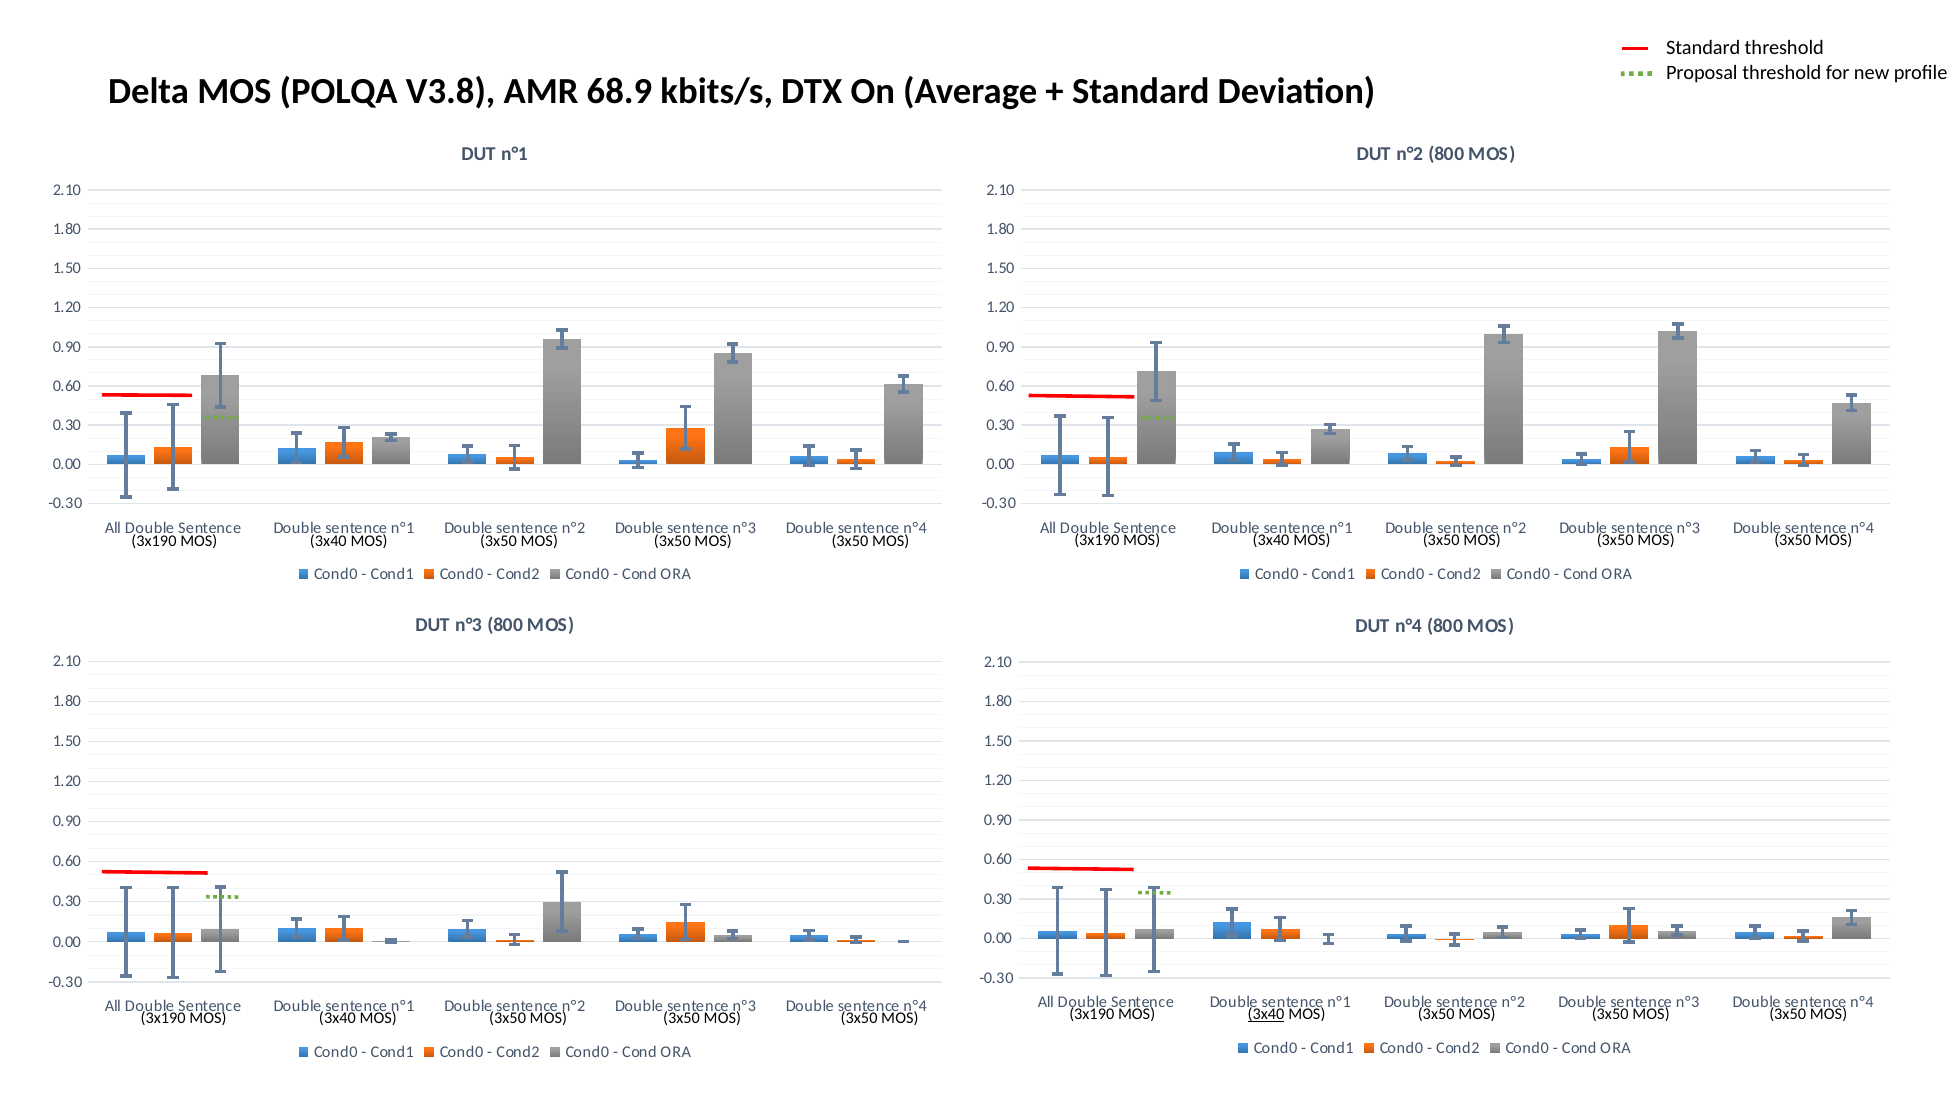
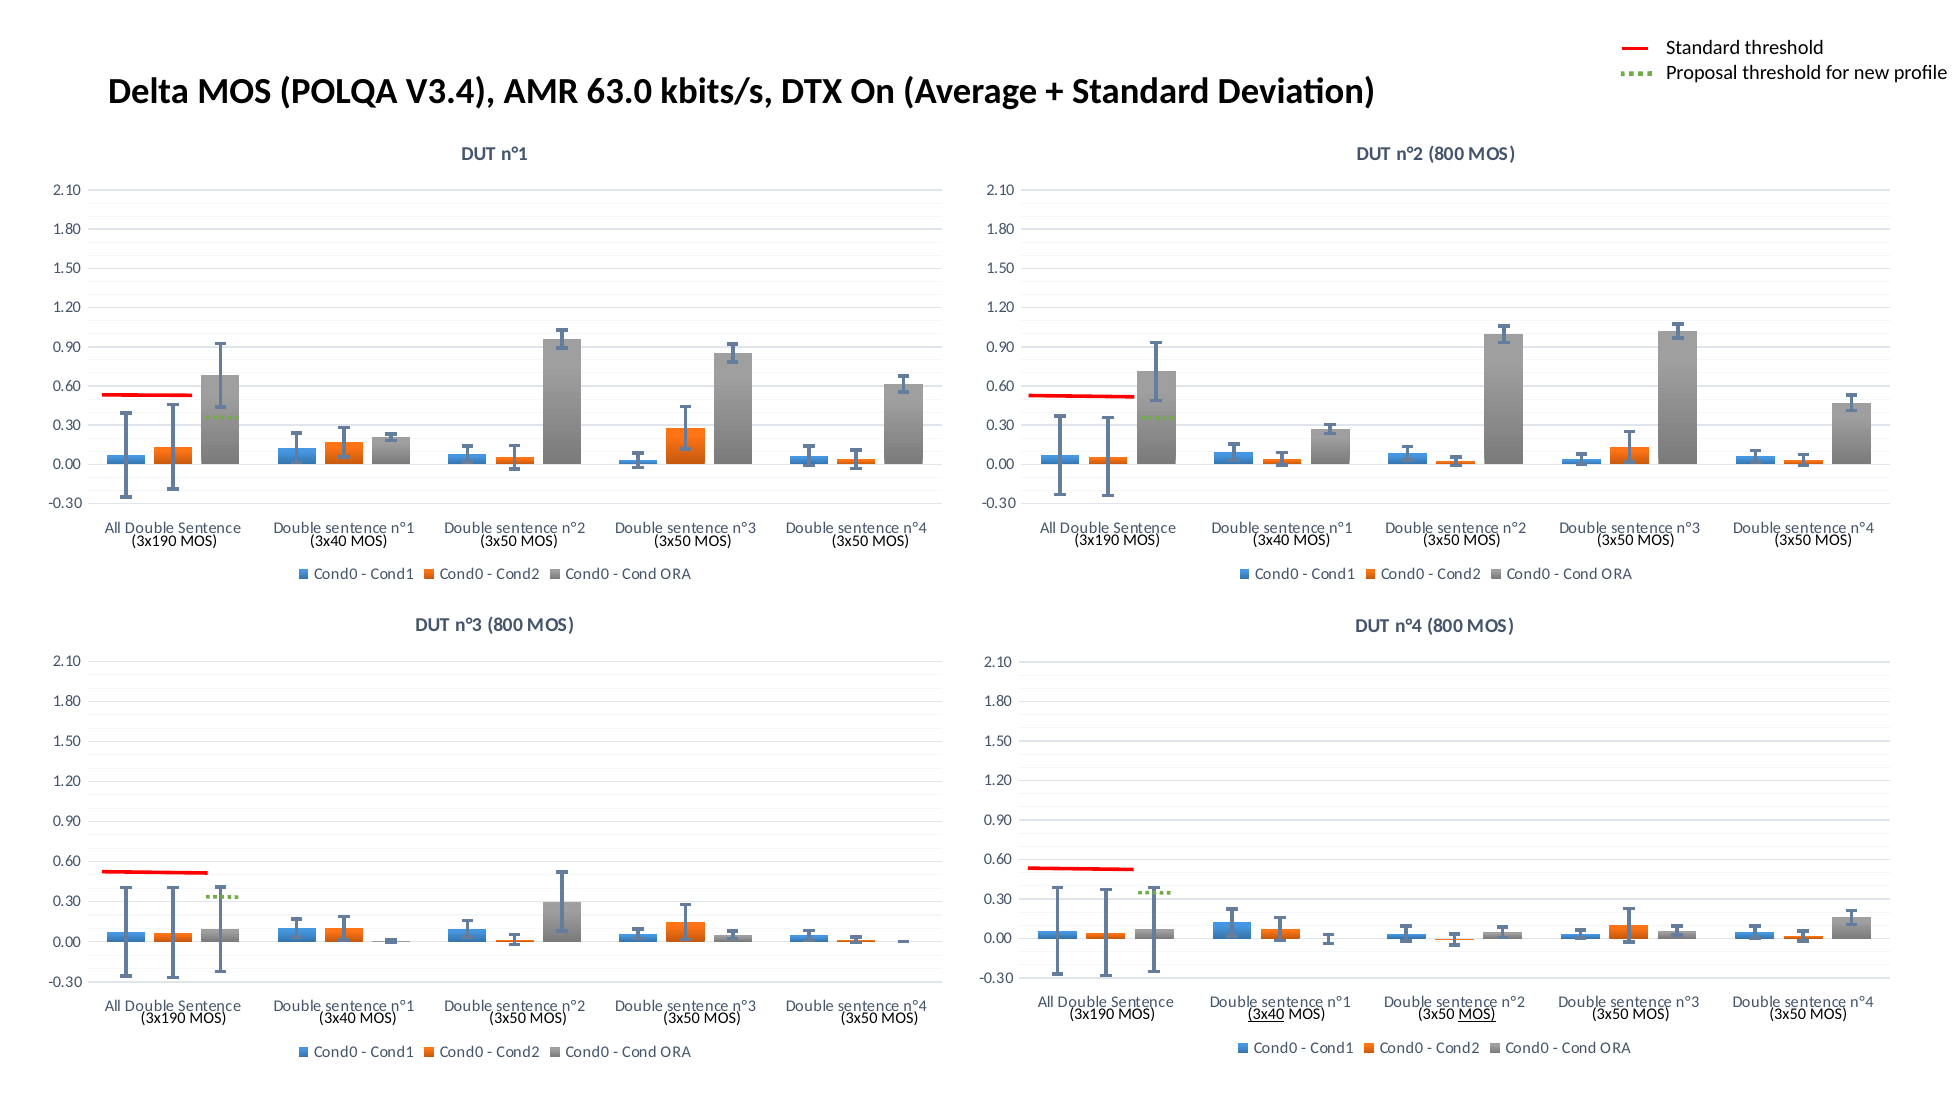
V3.8: V3.8 -> V3.4 (451, 91)
68.9: 68.9 -> 63.0 (619, 91)
MOS underline: none -> present (1477, 1014)
